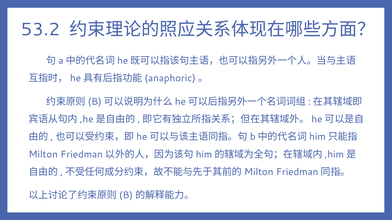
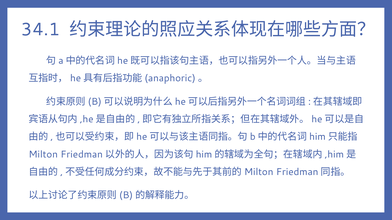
53.2: 53.2 -> 34.1 (41, 30)
